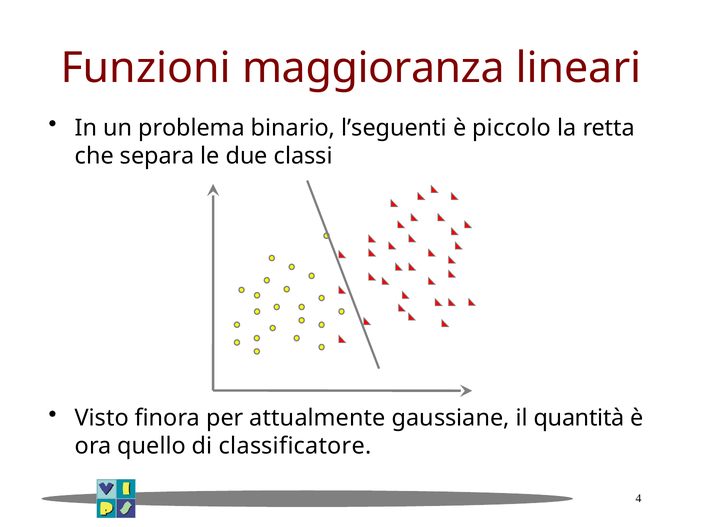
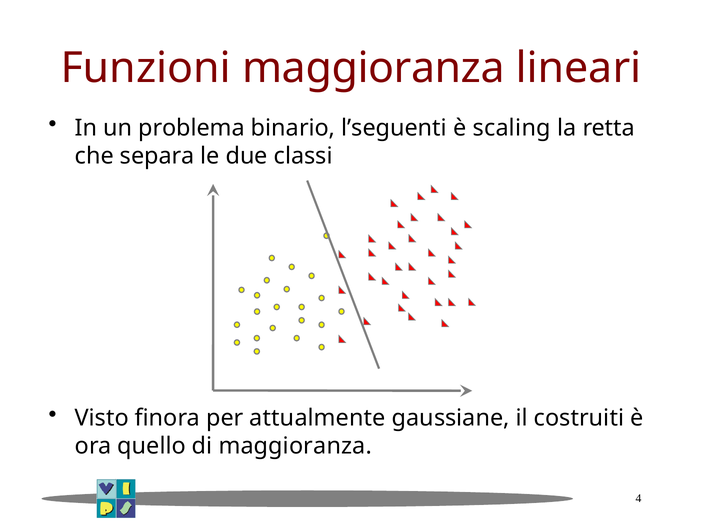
piccolo: piccolo -> scaling (512, 128)
quantità: quantità -> costruiti (579, 418)
di classificatore: classificatore -> maggioranza (295, 446)
